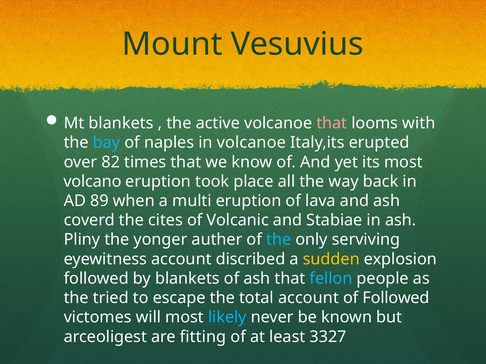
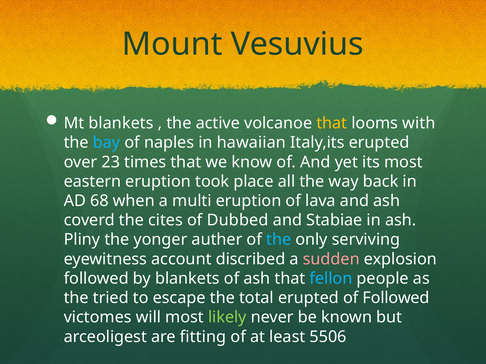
that colour: pink -> yellow (332, 123)
in volcanoe: volcanoe -> hawaiian (251, 143)
82: 82 -> 23 (111, 162)
volcano: volcano -> eastern (92, 182)
89: 89 -> 68 (99, 201)
Volcanic: Volcanic -> Dubbed (238, 221)
sudden colour: yellow -> pink (331, 259)
total account: account -> erupted (308, 298)
likely colour: light blue -> light green (227, 318)
3327: 3327 -> 5506 (328, 337)
